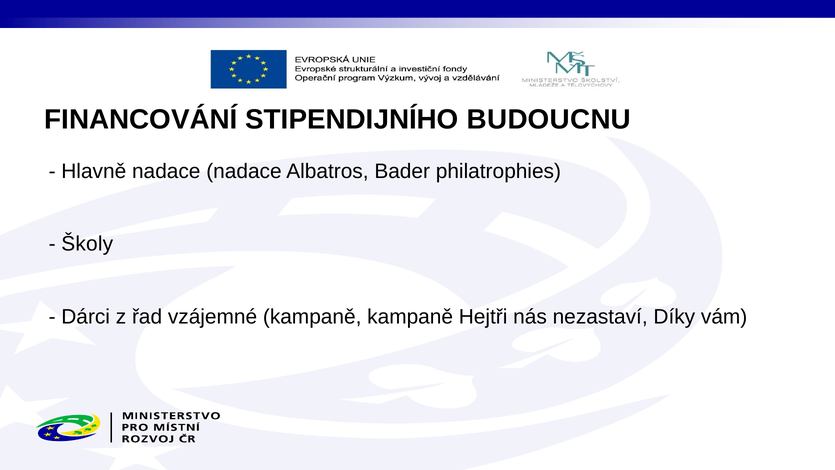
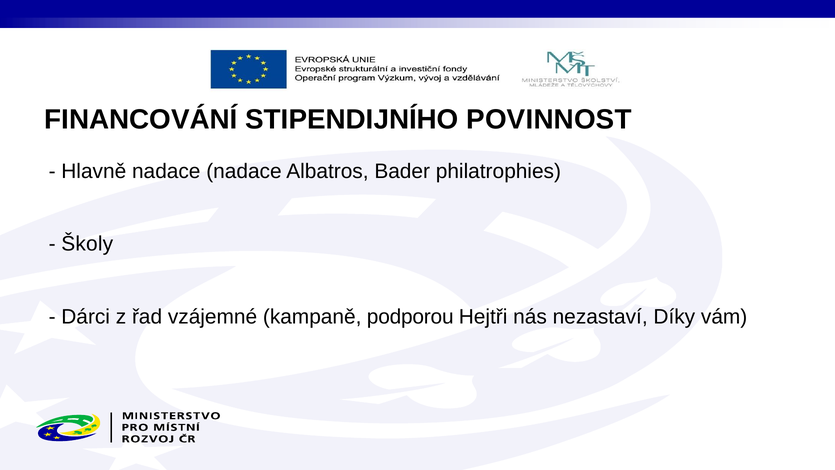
BUDOUCNU: BUDOUCNU -> POVINNOST (549, 120)
kampaně kampaně: kampaně -> podporou (410, 316)
